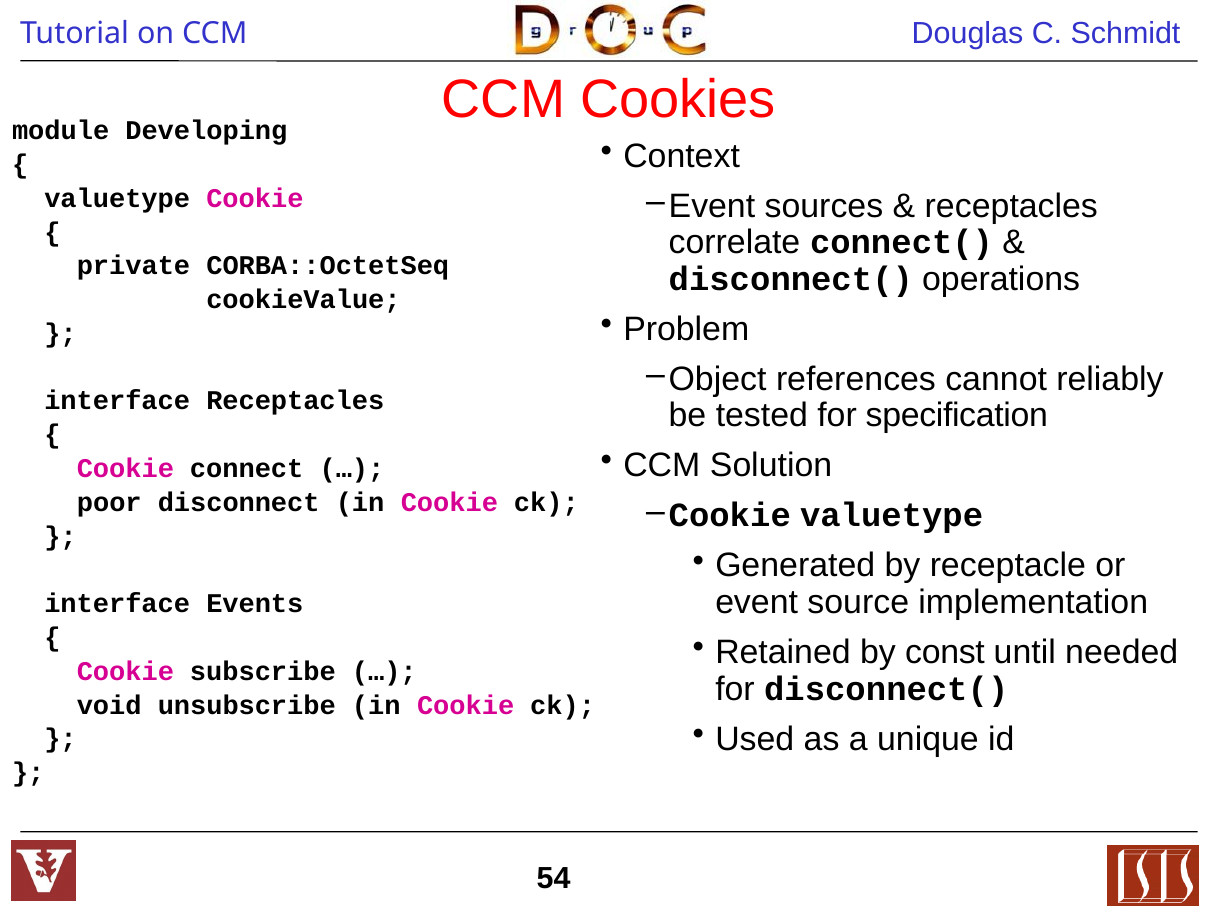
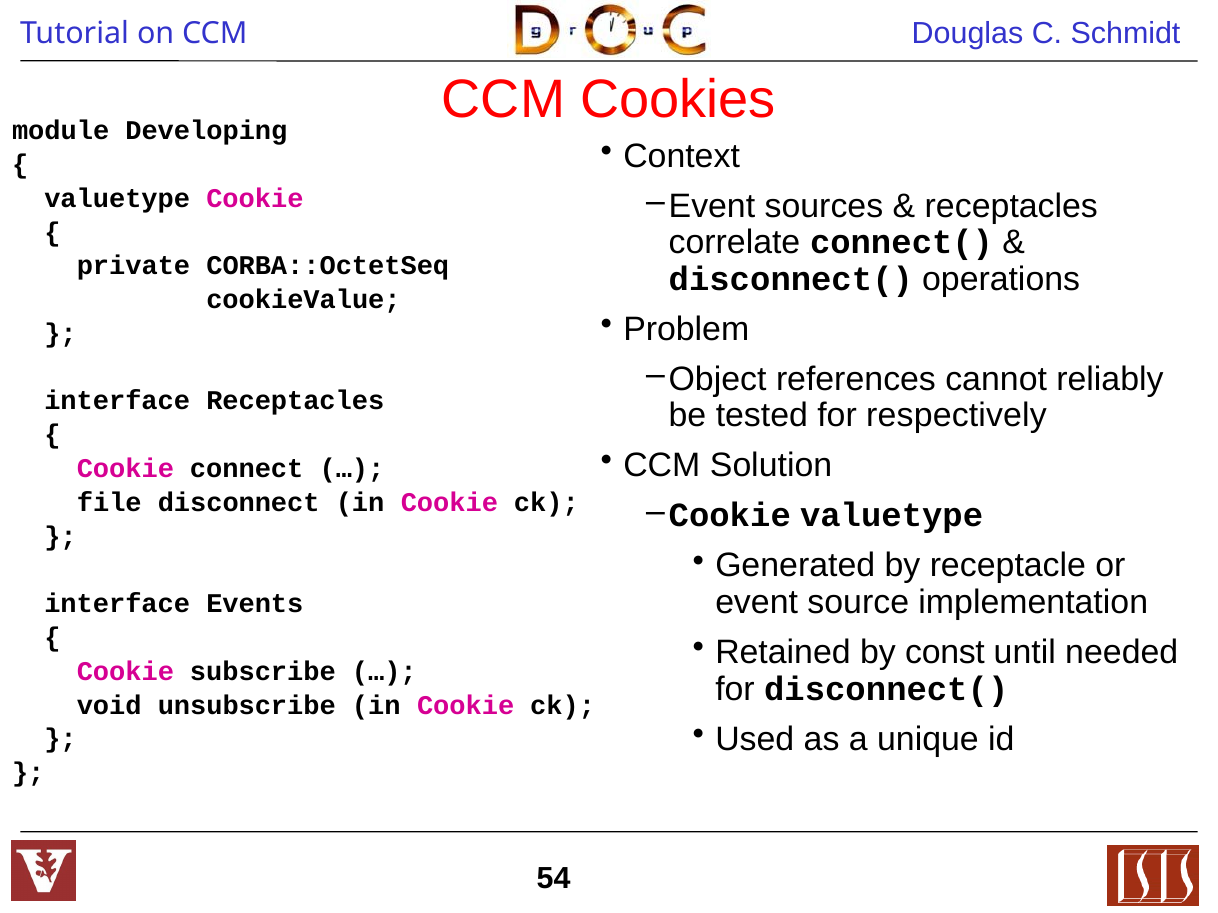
specification: specification -> respectively (957, 416)
poor: poor -> file (109, 503)
